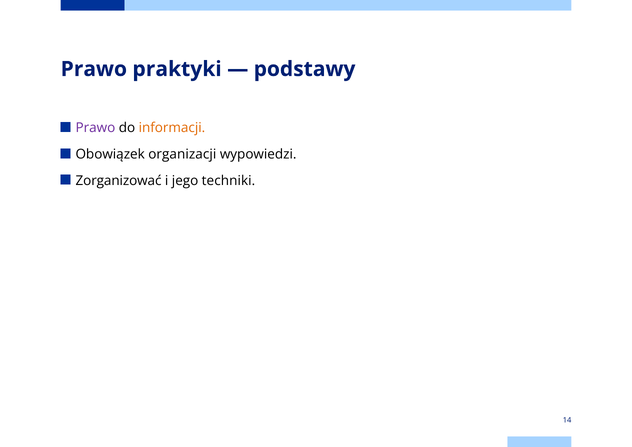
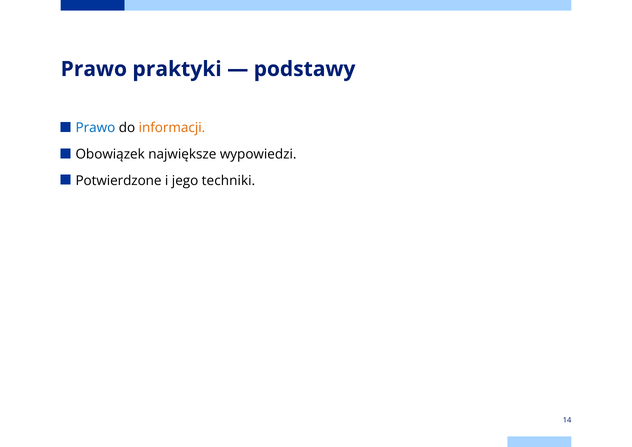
Prawo colour: purple -> blue (95, 128)
organizacji: organizacji -> największe (182, 154)
Zorganizować: Zorganizować -> Potwierdzone (119, 181)
